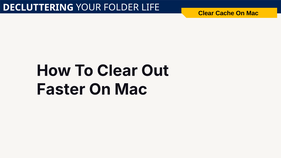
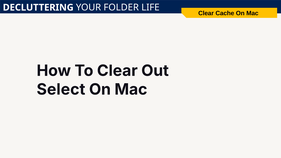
Faster: Faster -> Select (61, 89)
